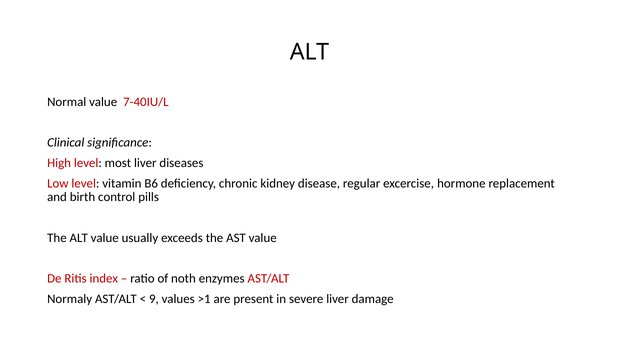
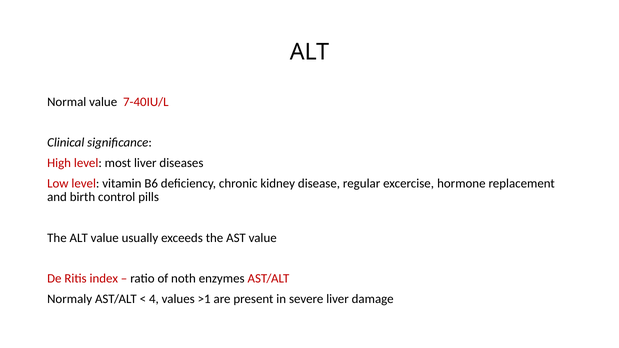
9: 9 -> 4 (154, 299)
